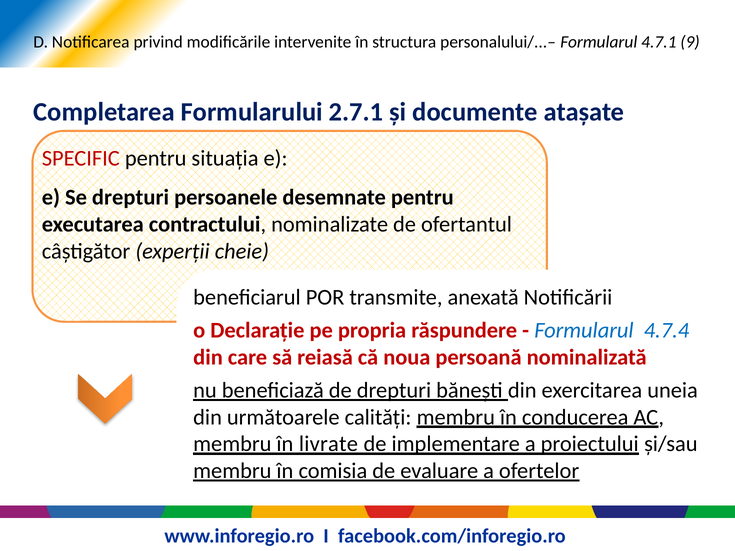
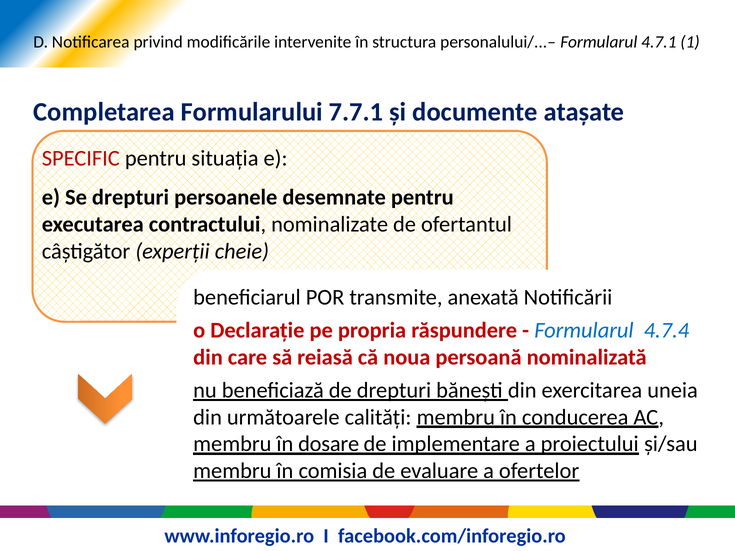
9: 9 -> 1 (690, 42)
2.7.1: 2.7.1 -> 7.7.1 (356, 112)
livrate: livrate -> dosare (329, 444)
